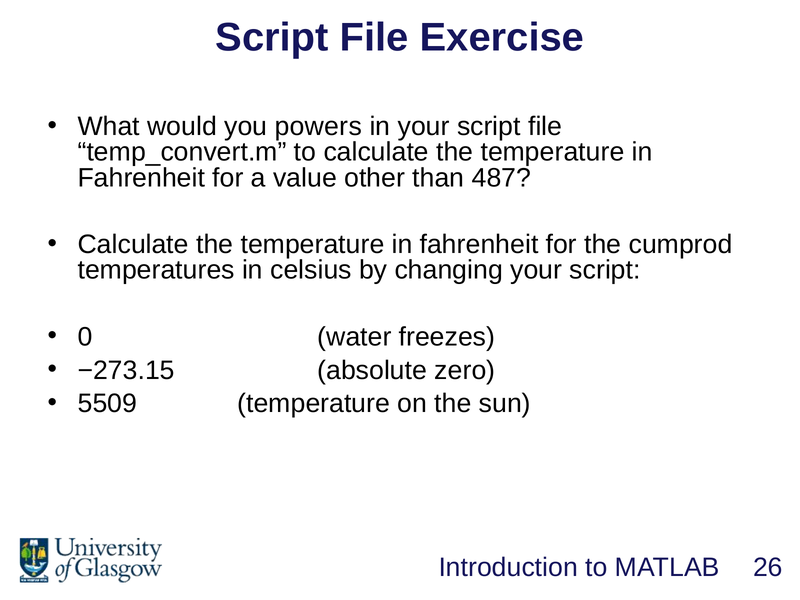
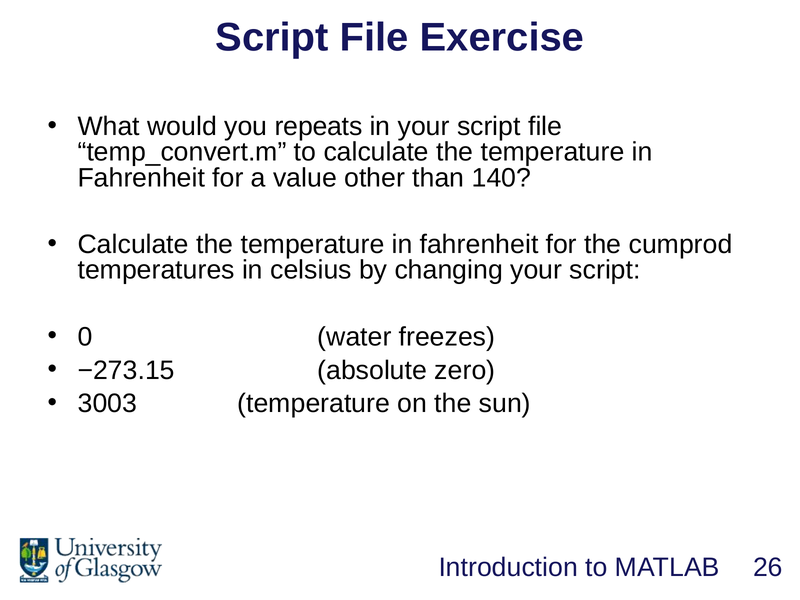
powers: powers -> repeats (319, 127)
487: 487 -> 140 (501, 178)
5509: 5509 -> 3003 (107, 404)
